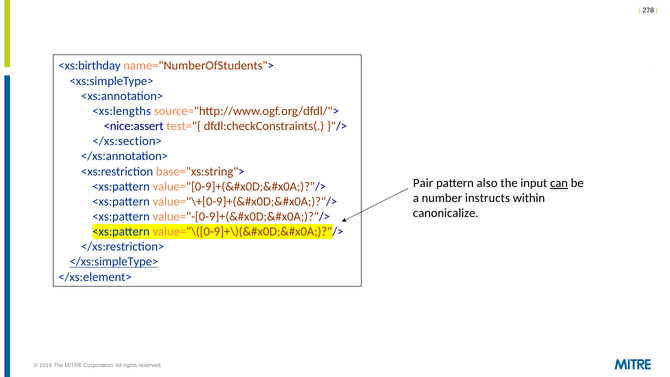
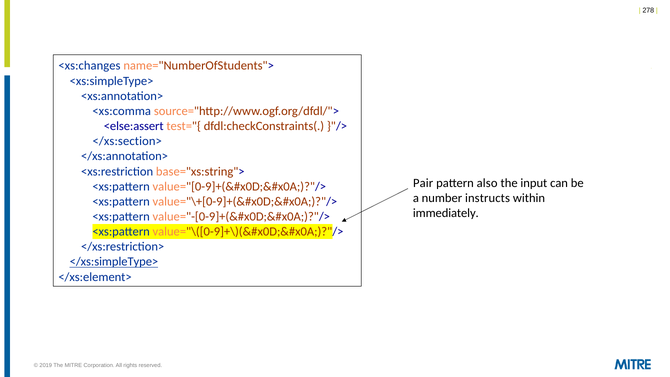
<xs:birthday: <xs:birthday -> <xs:changes (89, 66)
<xs:lengths: <xs:lengths -> <xs:comma (122, 111)
<nice:assert: <nice:assert -> <else:assert (134, 126)
can underline: present -> none (559, 183)
canonicalize: canonicalize -> immediately (446, 213)
